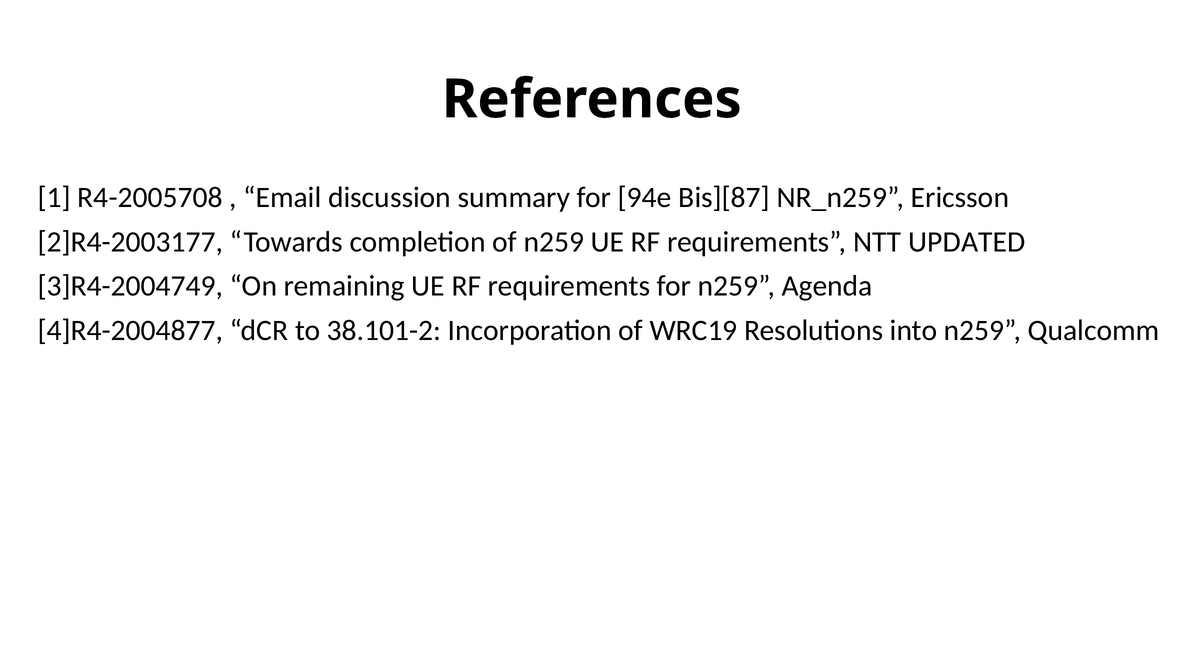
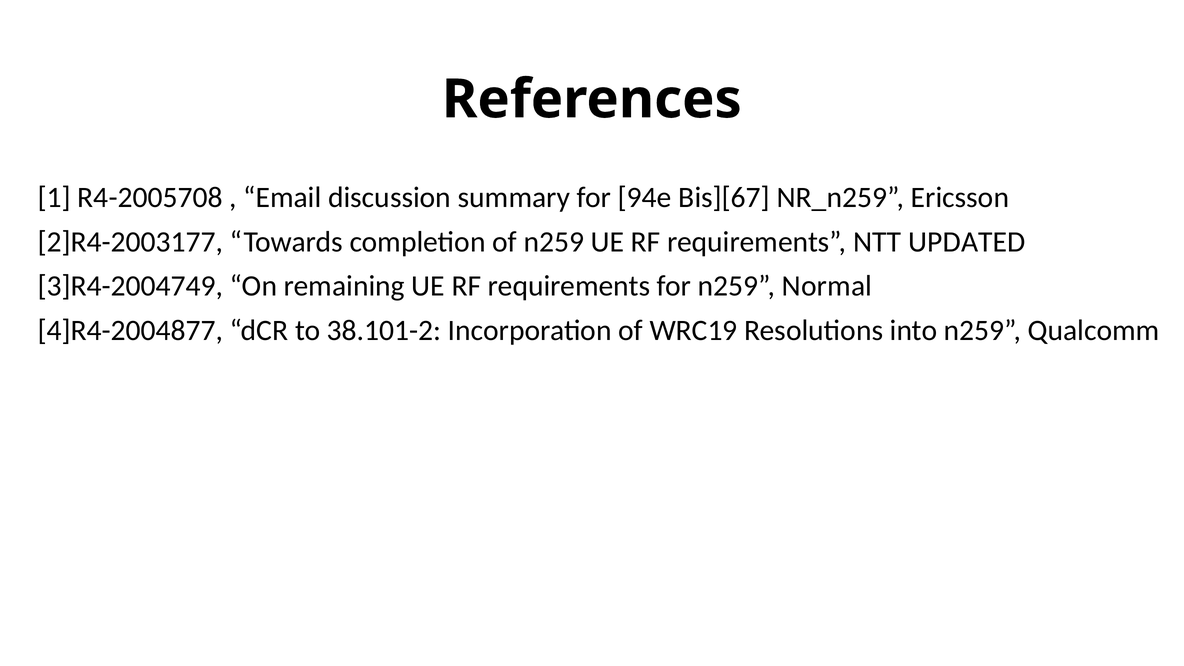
Bis][87: Bis][87 -> Bis][67 (724, 198)
Agenda: Agenda -> Normal (827, 286)
